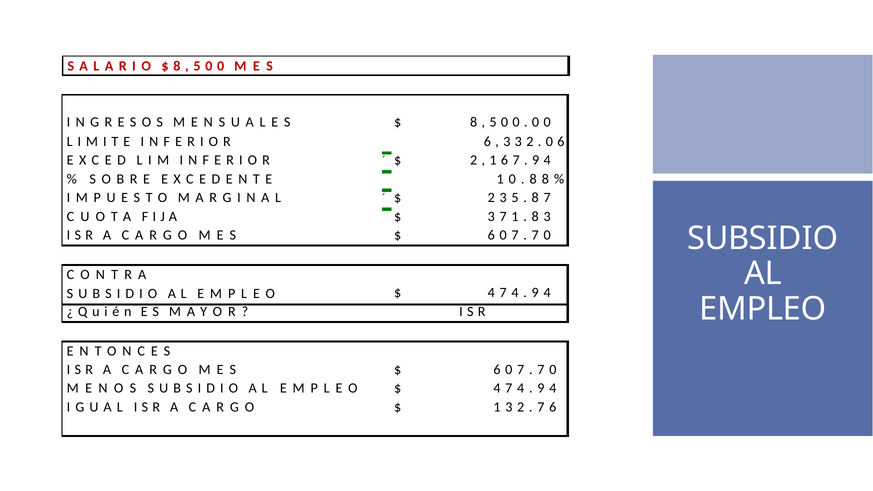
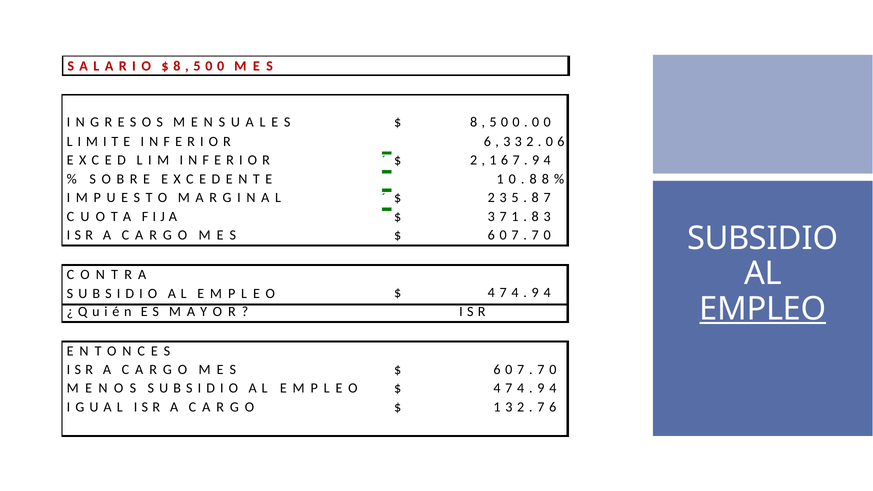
EMPLEO underline: none -> present (763, 309)
